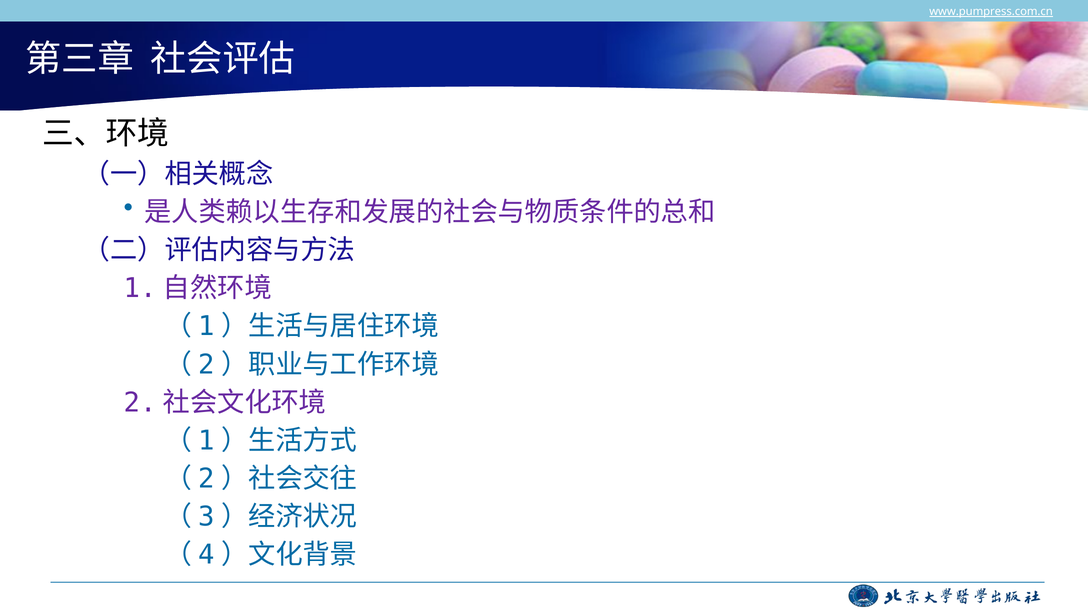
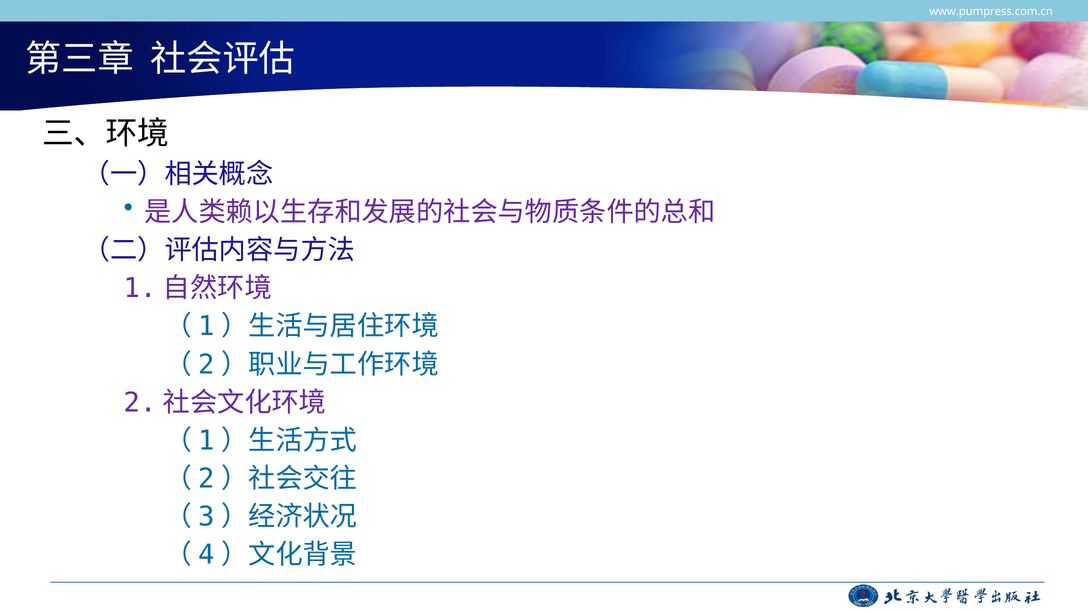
www.pumpress.com.cn underline: present -> none (991, 12)
